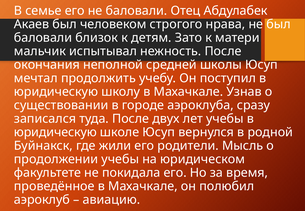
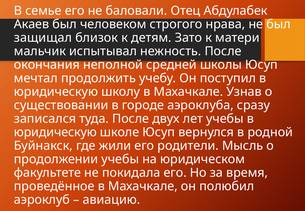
баловали: баловали -> защищал (43, 38)
